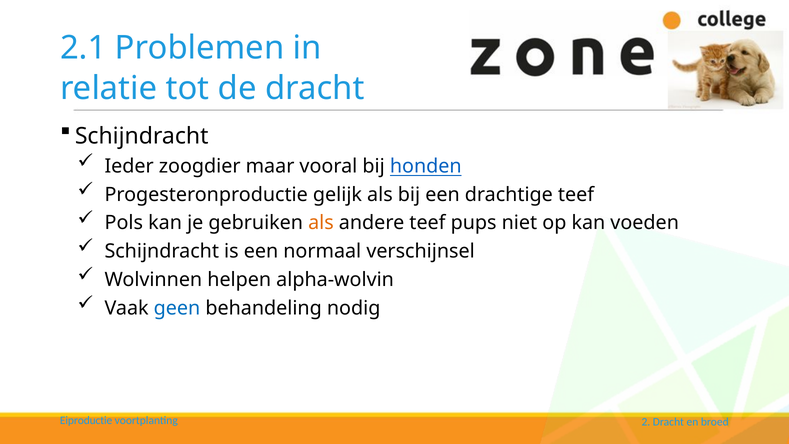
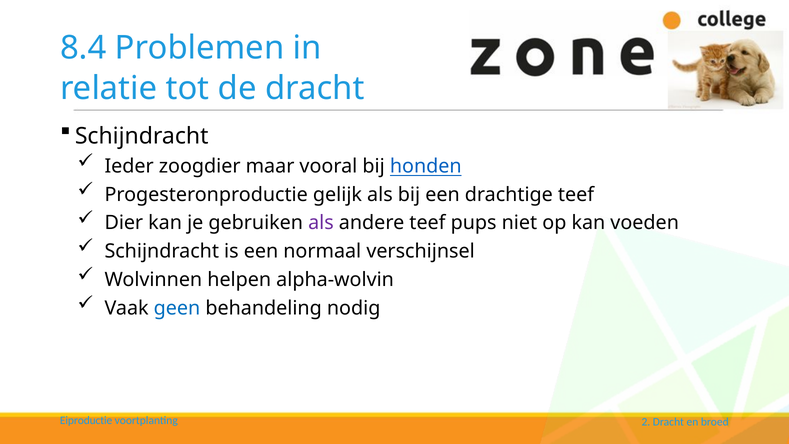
2.1: 2.1 -> 8.4 (83, 48)
Pols: Pols -> Dier (124, 223)
als colour: orange -> purple (321, 223)
